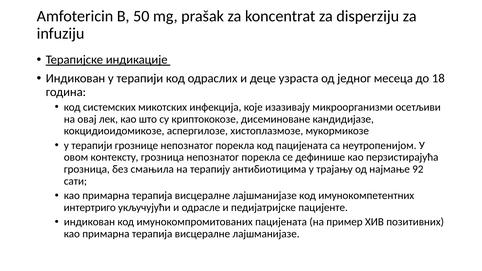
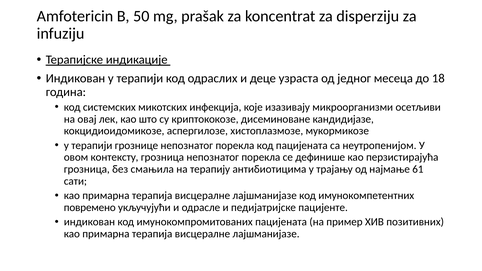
92: 92 -> 61 (418, 169)
интертриго: интертриго -> пoврeмeнo (90, 208)
